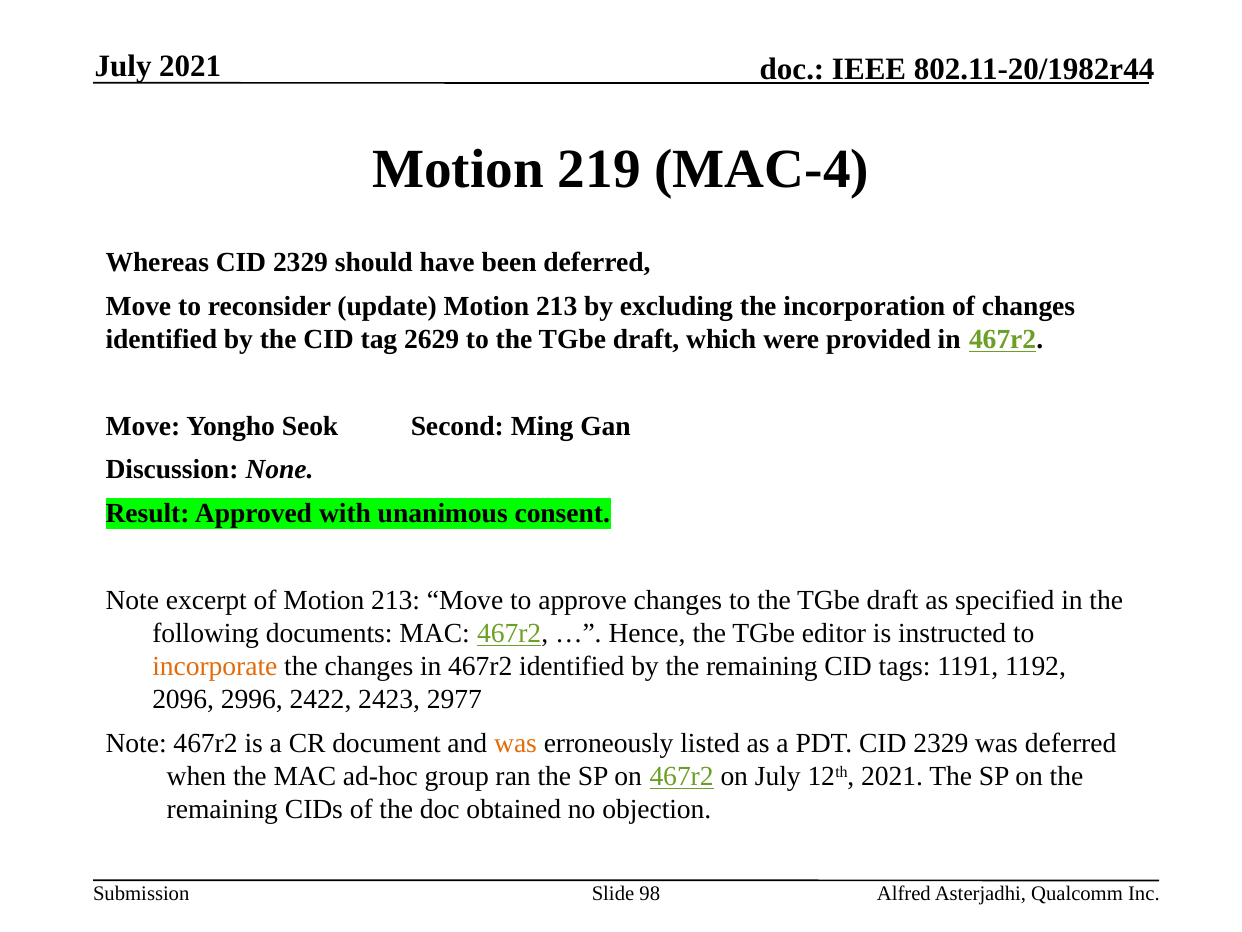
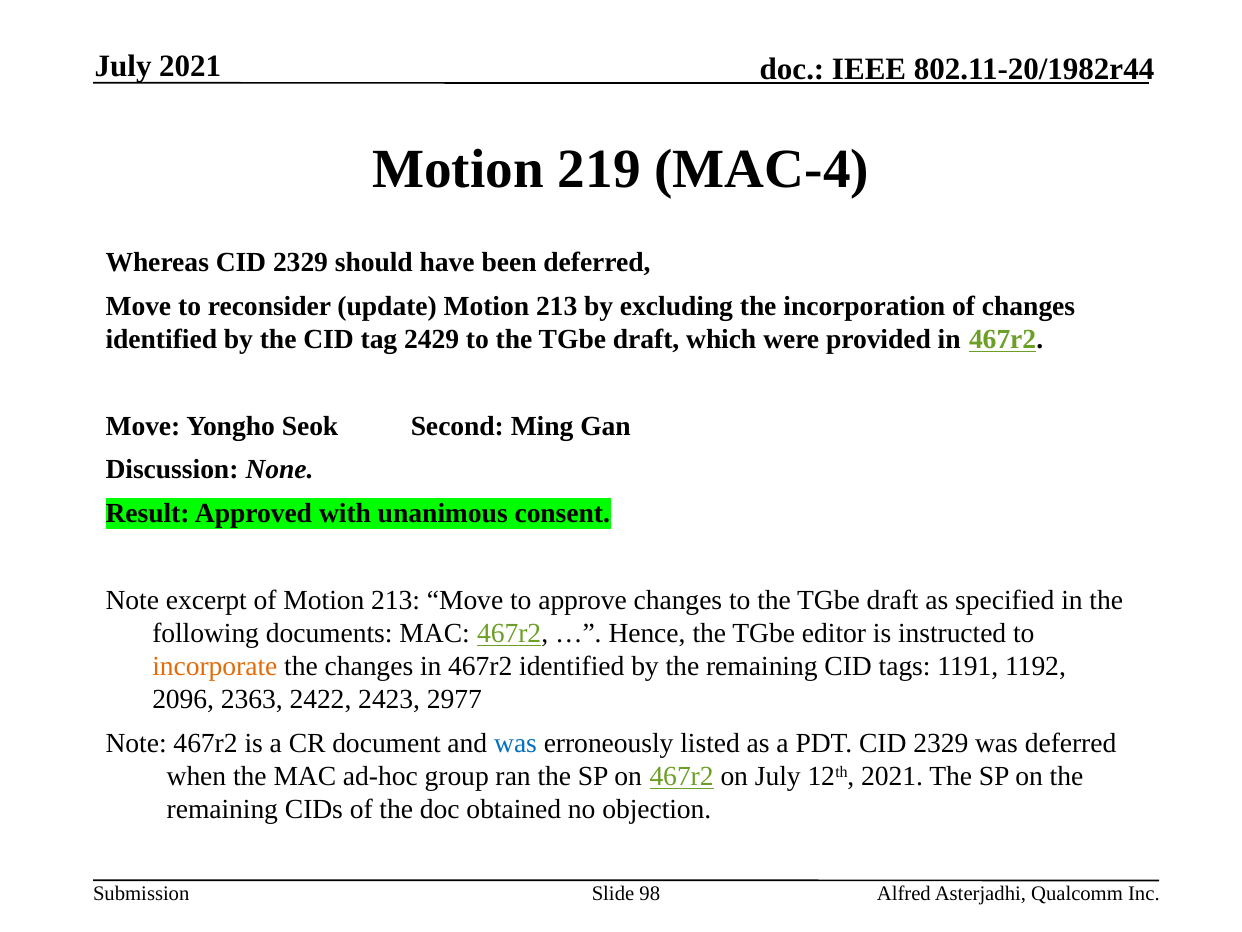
2629: 2629 -> 2429 (432, 339)
2996: 2996 -> 2363 (252, 699)
was colour: orange -> blue (516, 743)
